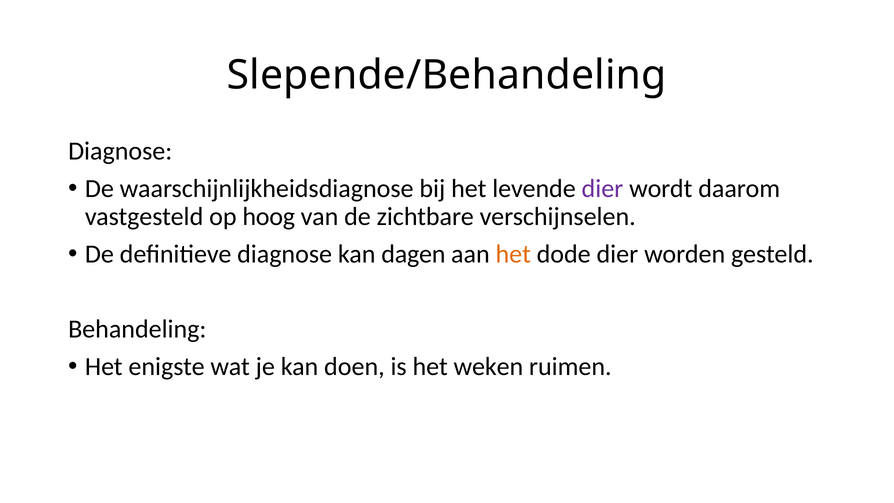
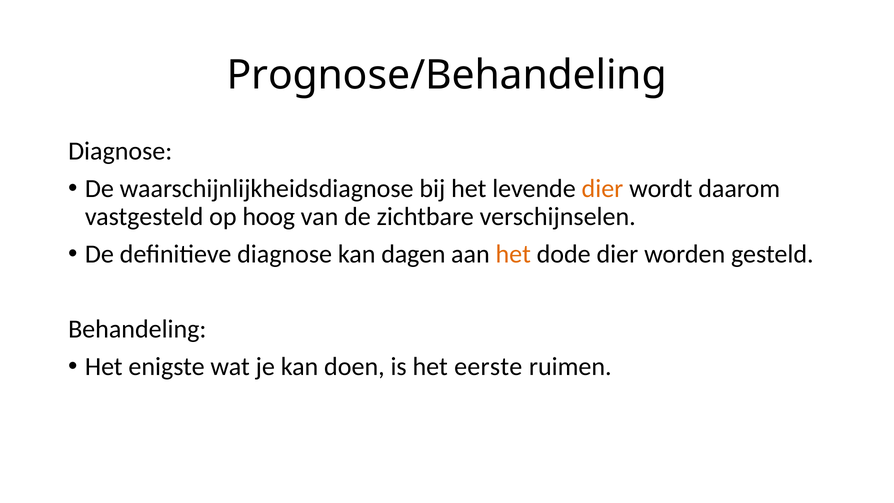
Slepende/Behandeling: Slepende/Behandeling -> Prognose/Behandeling (447, 75)
dier colour: purple -> orange (602, 189)
weken: weken -> eerste (488, 367)
